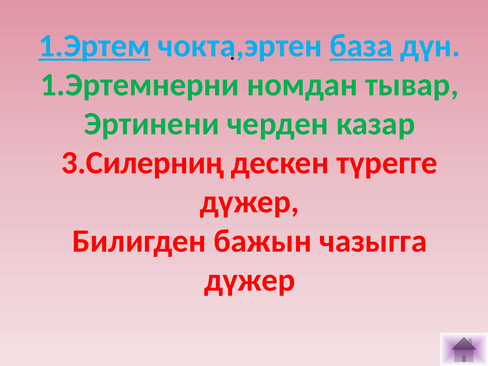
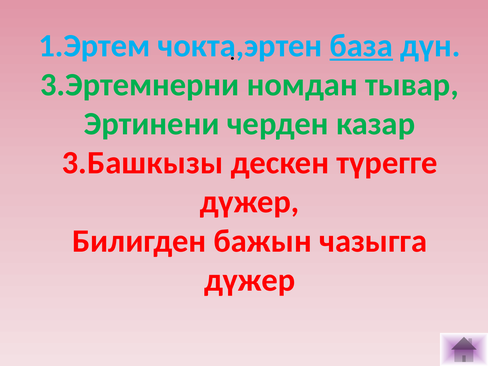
1.Эртем underline: present -> none (94, 46)
1.Эртемнерни: 1.Эртемнерни -> 3.Эртемнерни (140, 85)
3.Силерниң: 3.Силерниң -> 3.Башкызы (142, 163)
